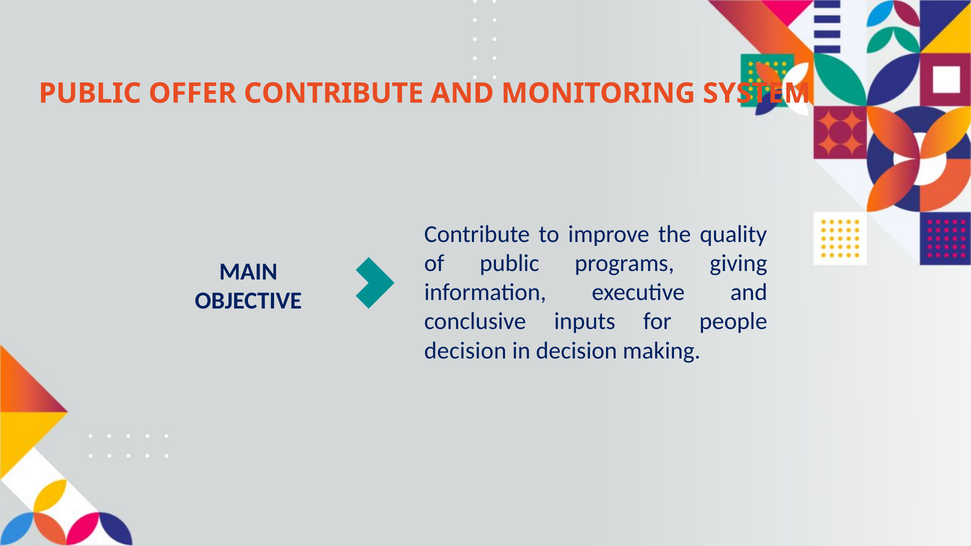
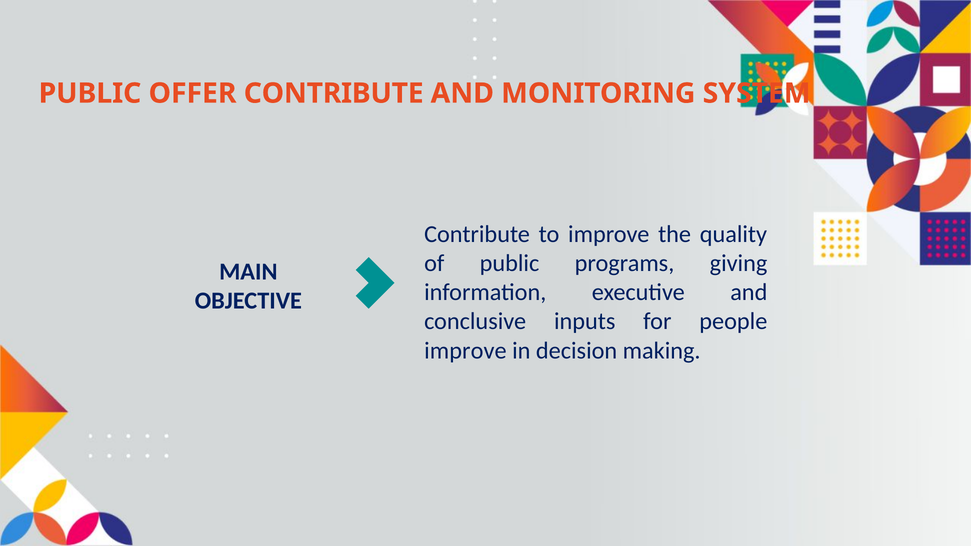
decision: decision -> improve (465, 351)
